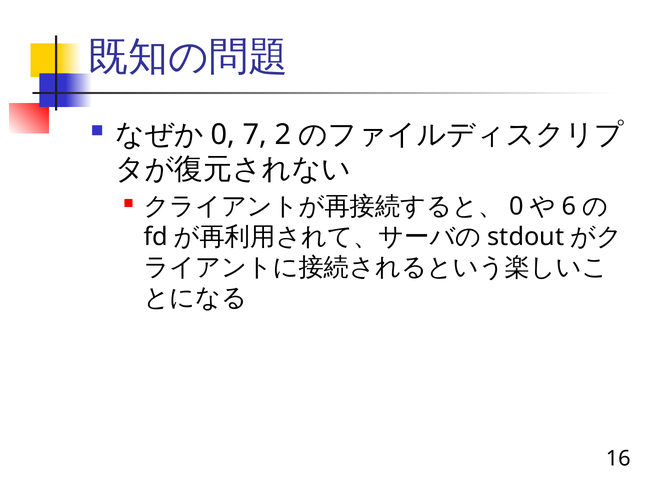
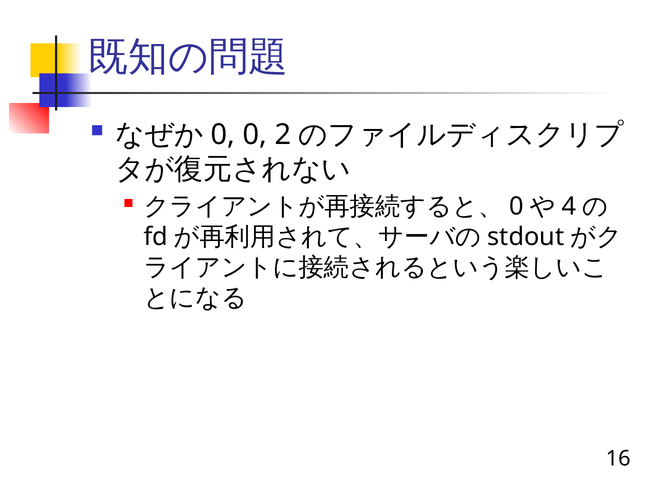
7: 7 -> 0 (255, 135)
6: 6 -> 4 (569, 207)
